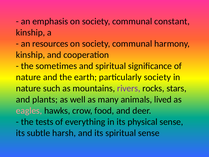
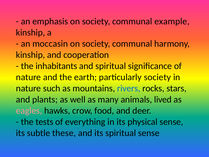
constant: constant -> example (172, 21)
resources: resources -> moccasin (50, 44)
sometimes: sometimes -> inhabitants (56, 66)
rivers colour: purple -> blue (129, 88)
harsh: harsh -> these (64, 133)
